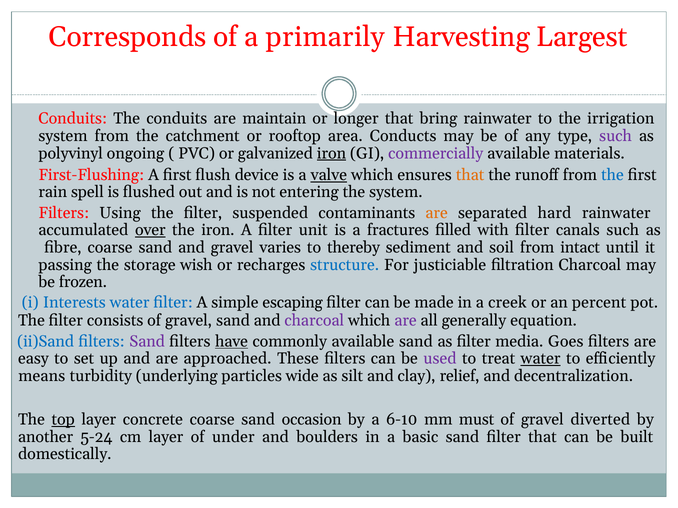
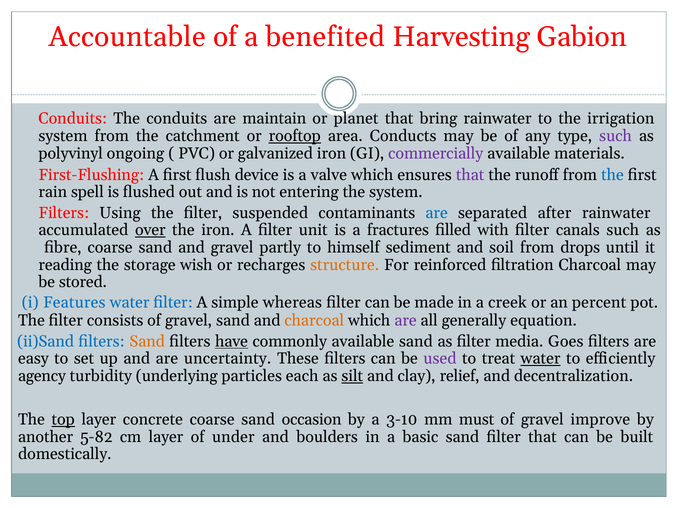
Corresponds: Corresponds -> Accountable (127, 37)
primarily: primarily -> benefited (325, 37)
Largest: Largest -> Gabion (582, 37)
longer: longer -> planet (356, 119)
rooftop underline: none -> present (295, 136)
iron underline: present -> none (331, 153)
valve underline: present -> none (329, 175)
that colour: orange -> purple (470, 175)
are colour: orange -> blue (437, 213)
hard: hard -> after (555, 213)
varies: varies -> partly (280, 248)
thereby: thereby -> himself (353, 248)
intact: intact -> drops (580, 248)
passing: passing -> reading (65, 265)
structure colour: blue -> orange (345, 265)
justiciable: justiciable -> reinforced (450, 265)
frozen: frozen -> stored (83, 282)
Interests: Interests -> Features (74, 303)
escaping: escaping -> whereas (292, 303)
charcoal colour: purple -> orange (314, 321)
Sand colour: purple -> orange (147, 342)
approached: approached -> uncertainty (227, 359)
means: means -> agency (42, 376)
wide: wide -> each (302, 376)
silt underline: none -> present (352, 376)
6-10: 6-10 -> 3-10 (402, 420)
diverted: diverted -> improve (600, 420)
5-24: 5-24 -> 5-82 (97, 437)
